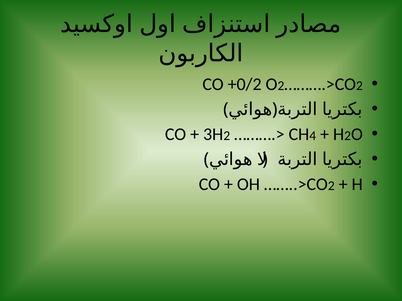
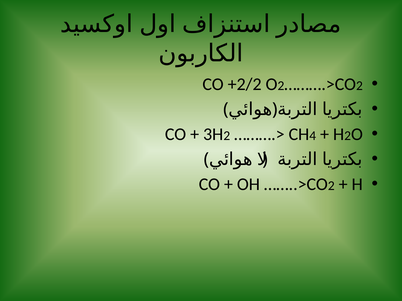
+0/2: +0/2 -> +2/2 (245, 84)
